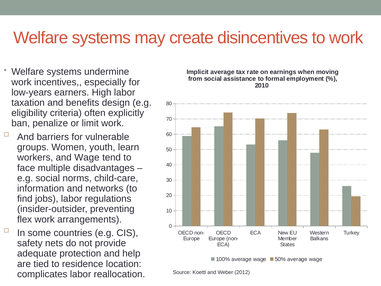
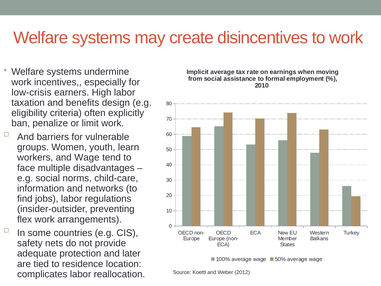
low-years: low-years -> low-crisis (31, 92)
help: help -> later (131, 253)
